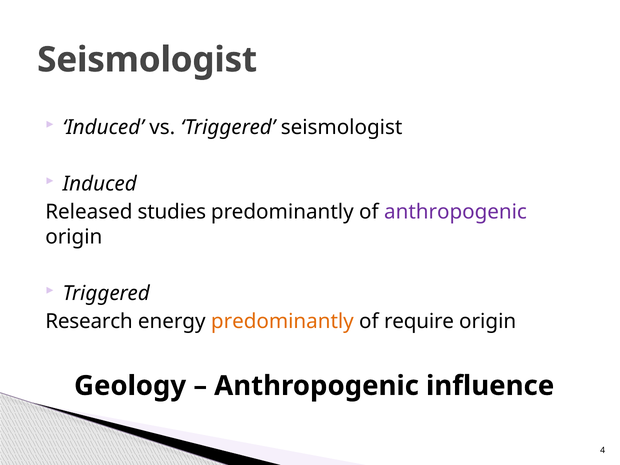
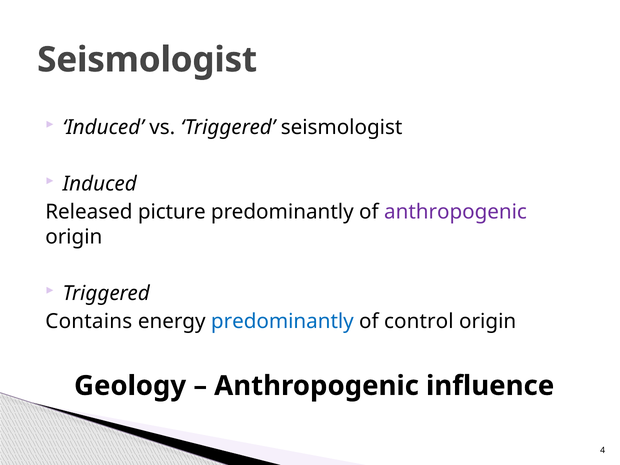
studies: studies -> picture (172, 212)
Research: Research -> Contains (89, 322)
predominantly colour: orange -> blue (282, 322)
require: require -> control (419, 322)
